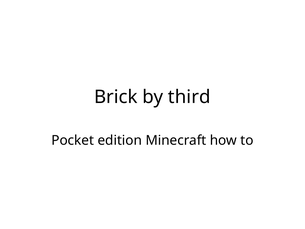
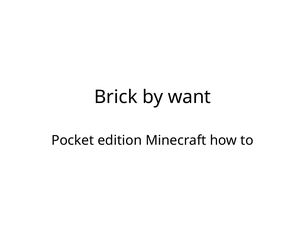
third: third -> want (189, 97)
